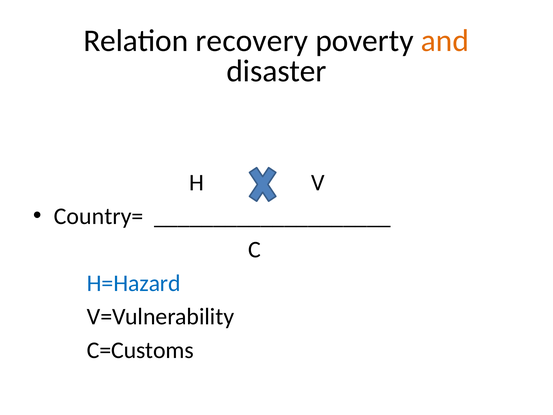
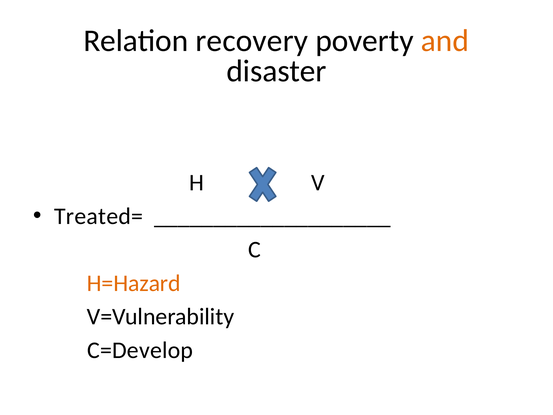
Country=: Country= -> Treated= (99, 216)
H=Hazard colour: blue -> orange (134, 283)
C=Customs: C=Customs -> C=Develop (140, 350)
